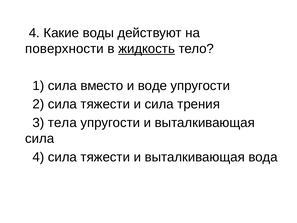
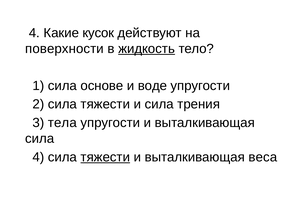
воды: воды -> кусок (98, 33)
вместо: вместо -> основе (102, 86)
тяжести underline: none -> present (105, 157)
вода: вода -> веса (263, 157)
